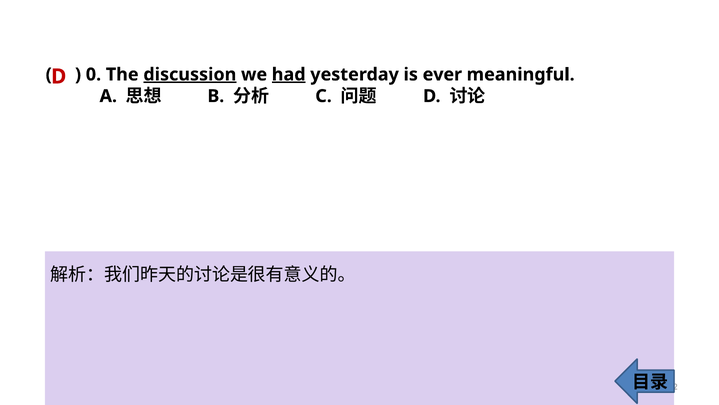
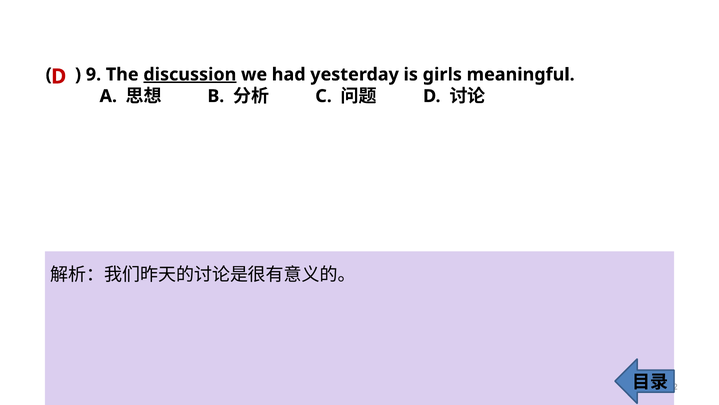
0: 0 -> 9 (93, 74)
had underline: present -> none (289, 74)
ever: ever -> girls (442, 74)
